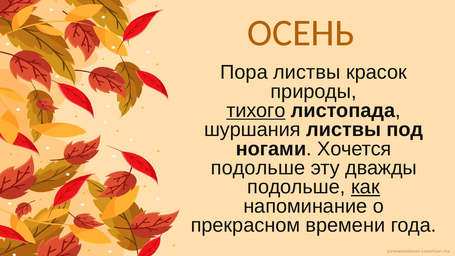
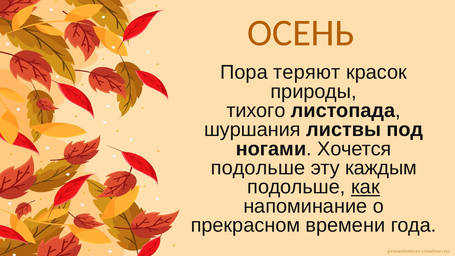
Пора листвы: листвы -> теряют (307, 72)
тихого underline: present -> none (256, 111)
дважды: дважды -> каждым (381, 168)
